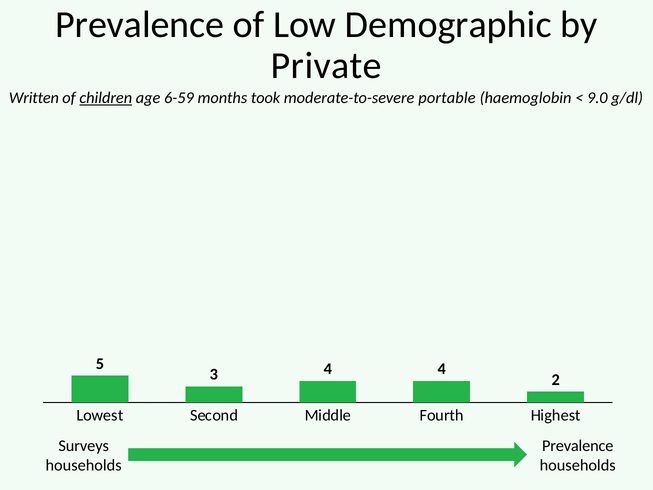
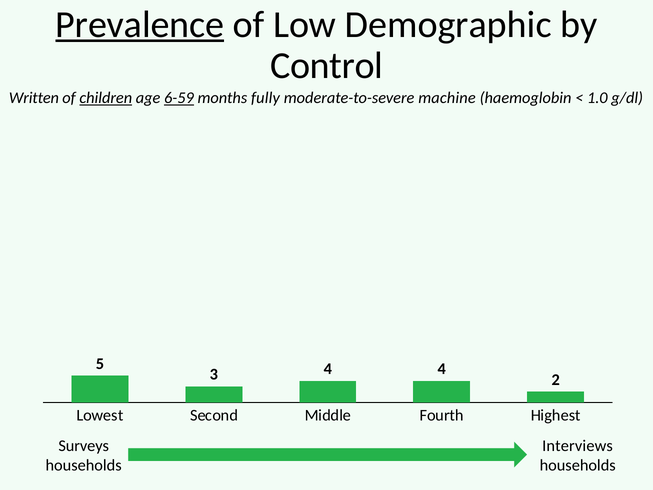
Prevalence underline: none -> present (140, 24)
Private: Private -> Control (327, 66)
6-59 underline: none -> present (179, 98)
took: took -> fully (265, 98)
portable: portable -> machine (447, 98)
9.0: 9.0 -> 1.0 (597, 98)
Prevalence: Prevalence -> Interviews (578, 445)
